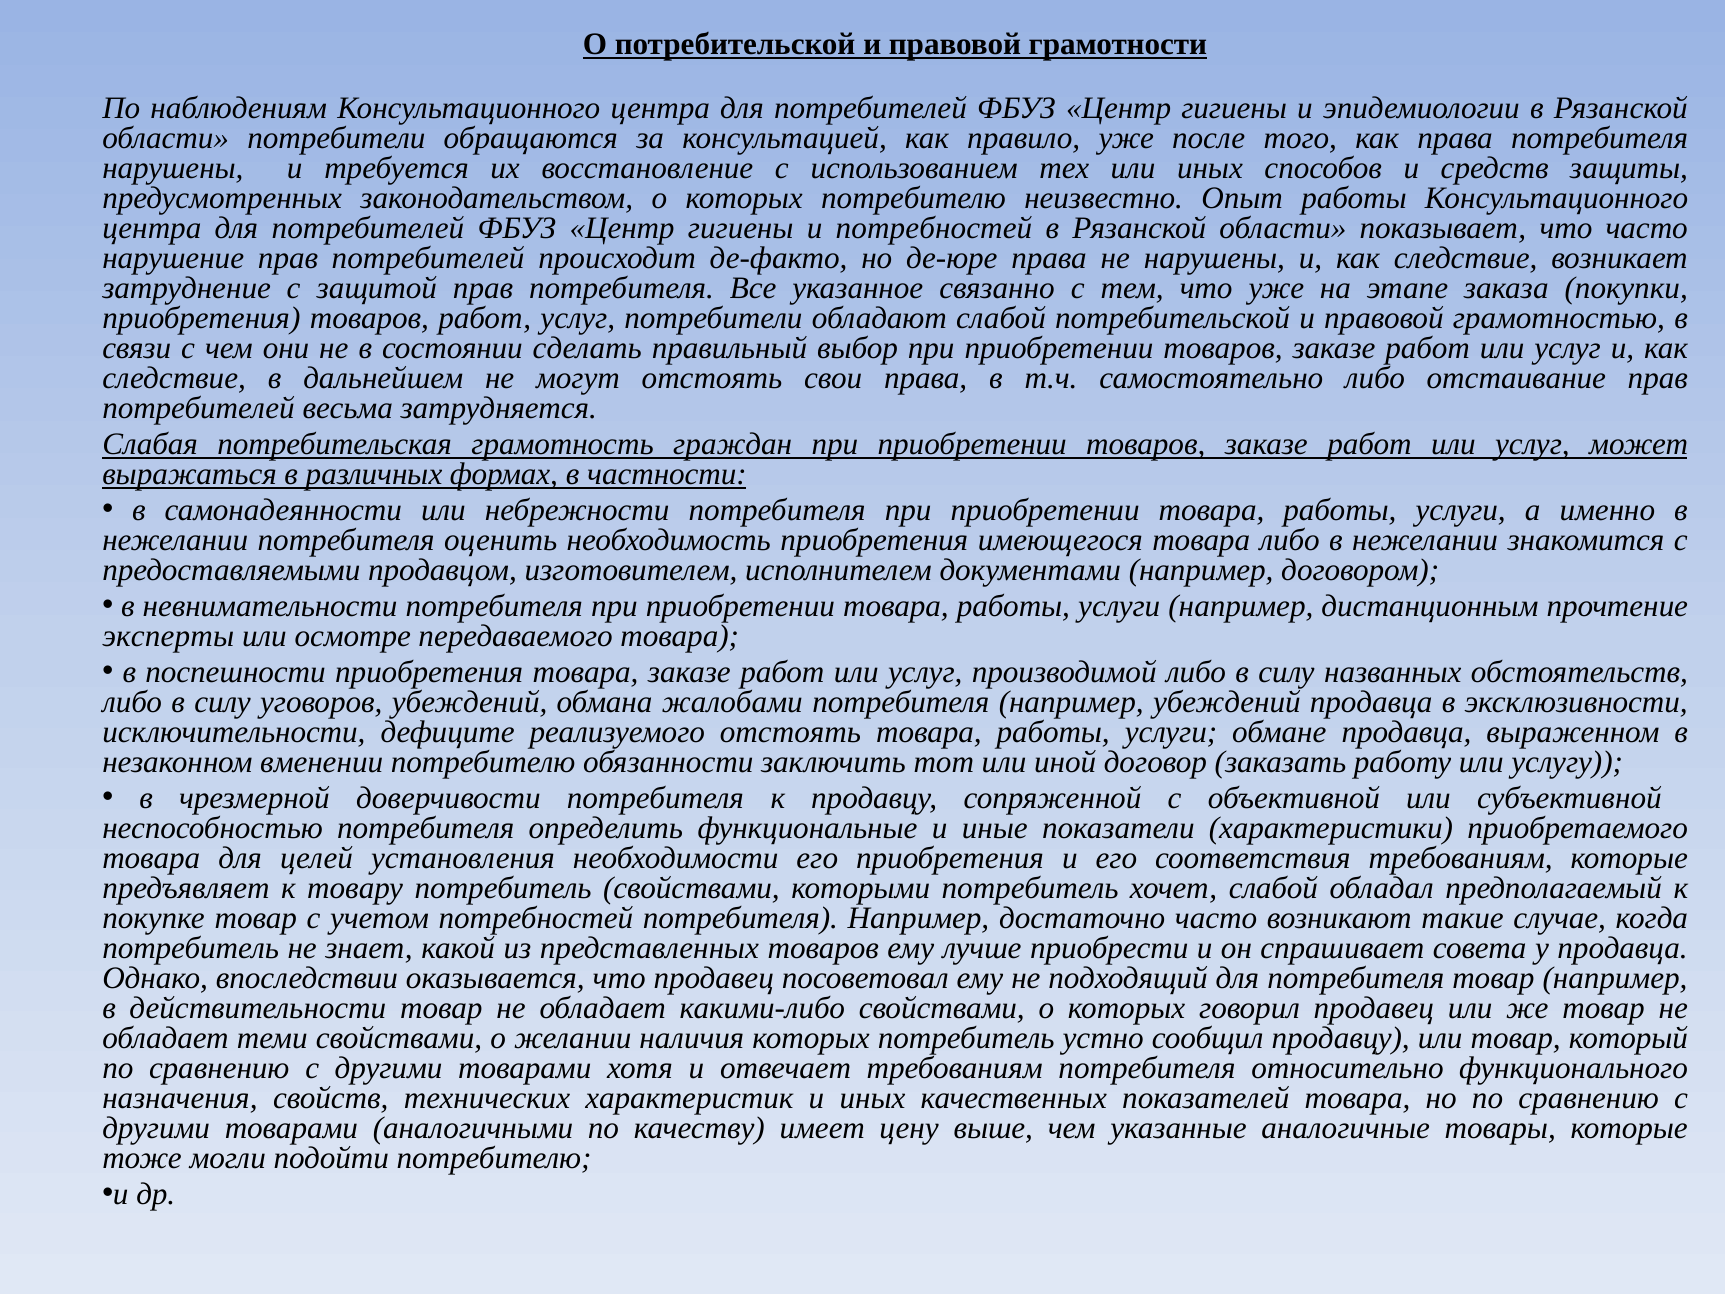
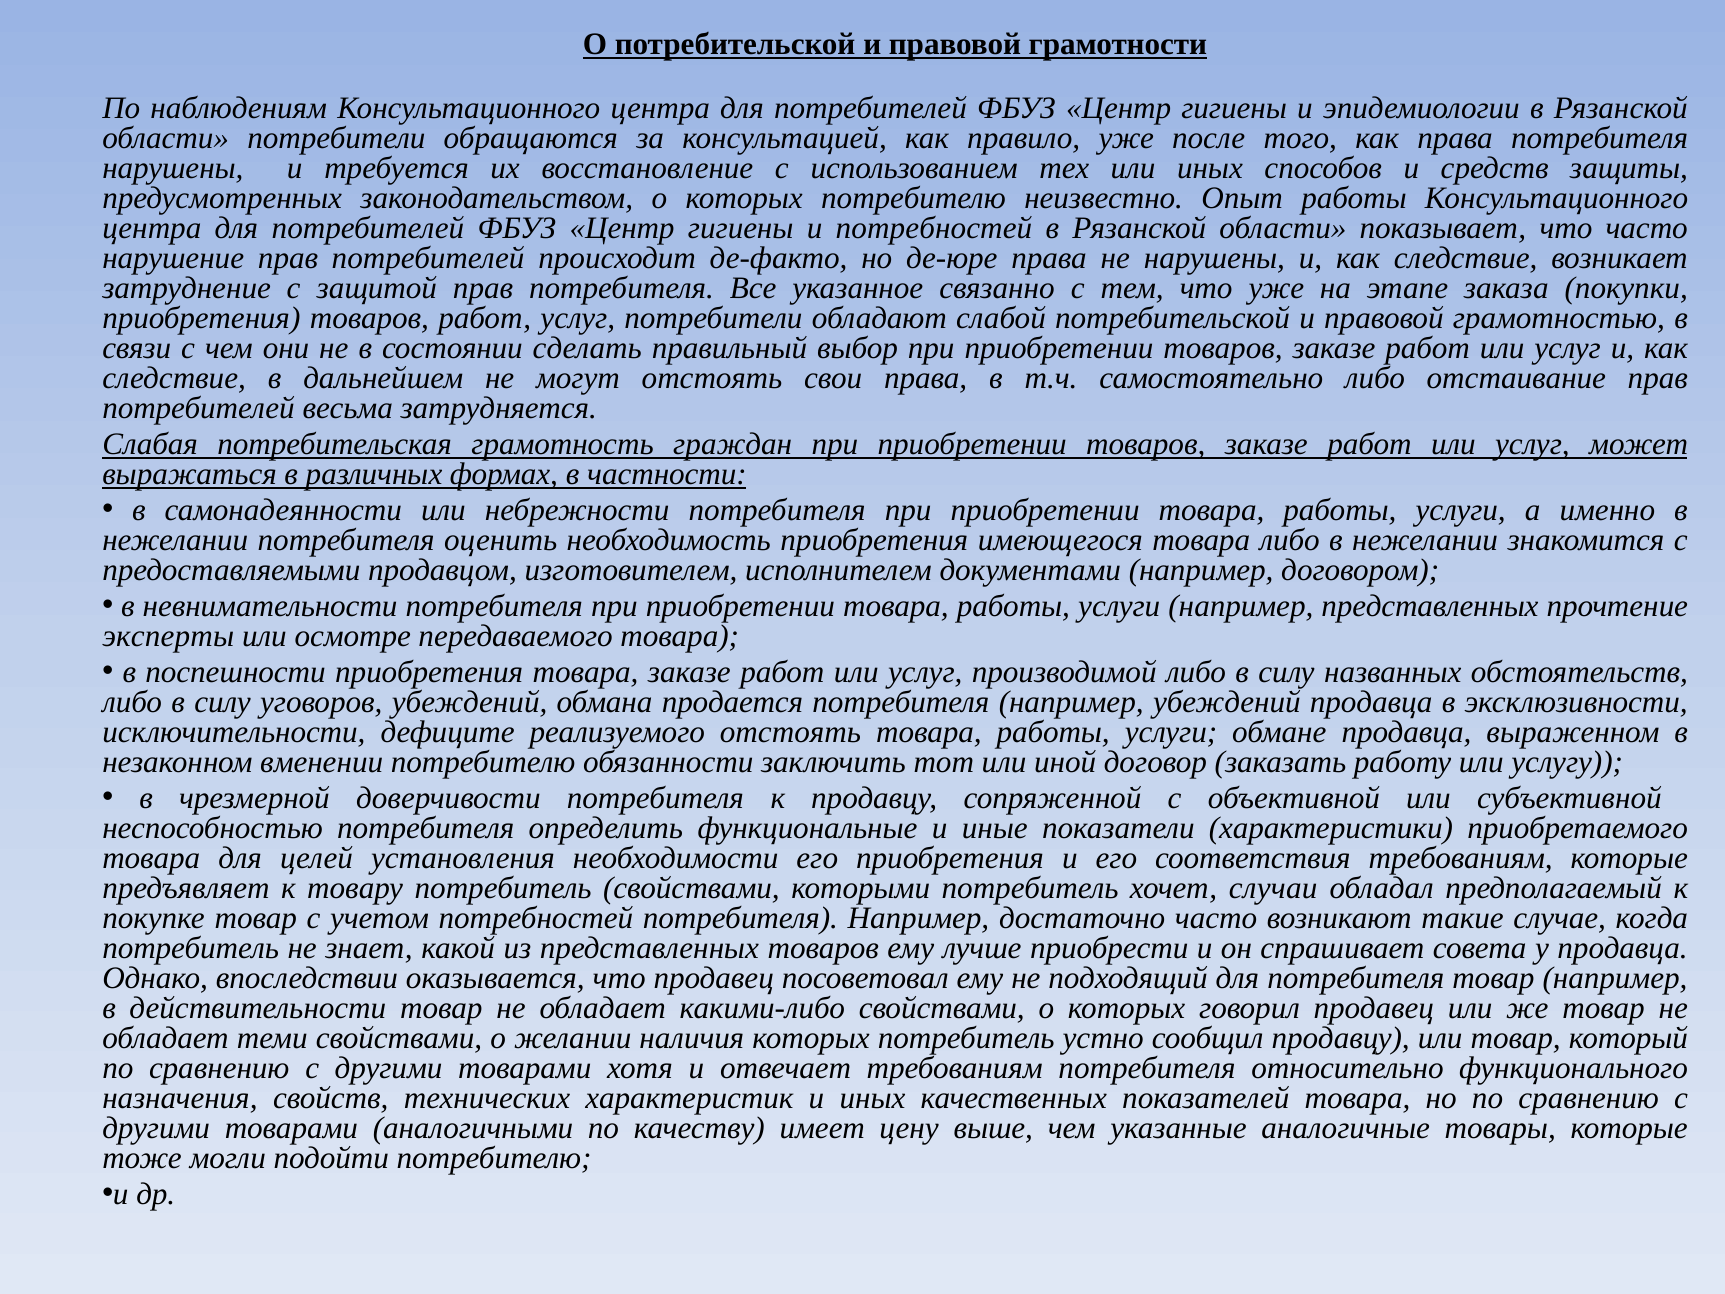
например дистанционным: дистанционным -> представленных (1430, 606)
жалобами: жалобами -> продается (732, 702)
хочет слабой: слабой -> случаи (1273, 888)
